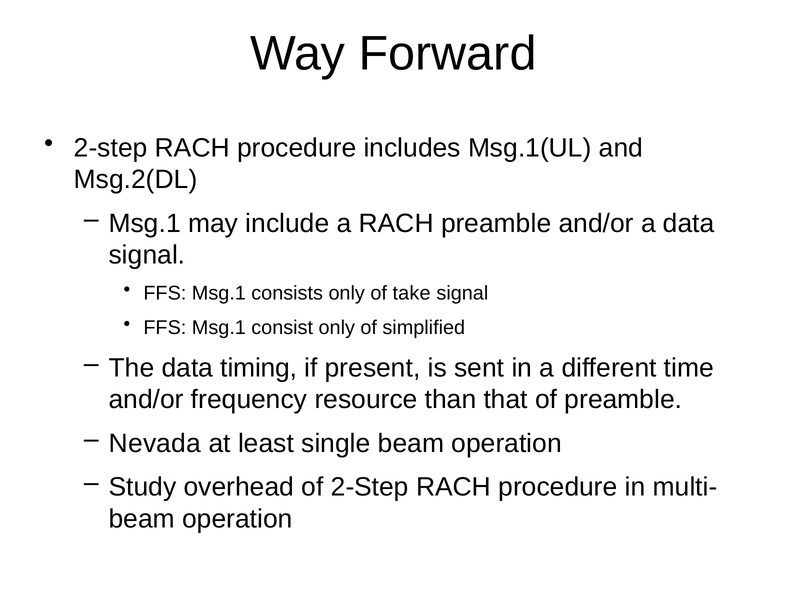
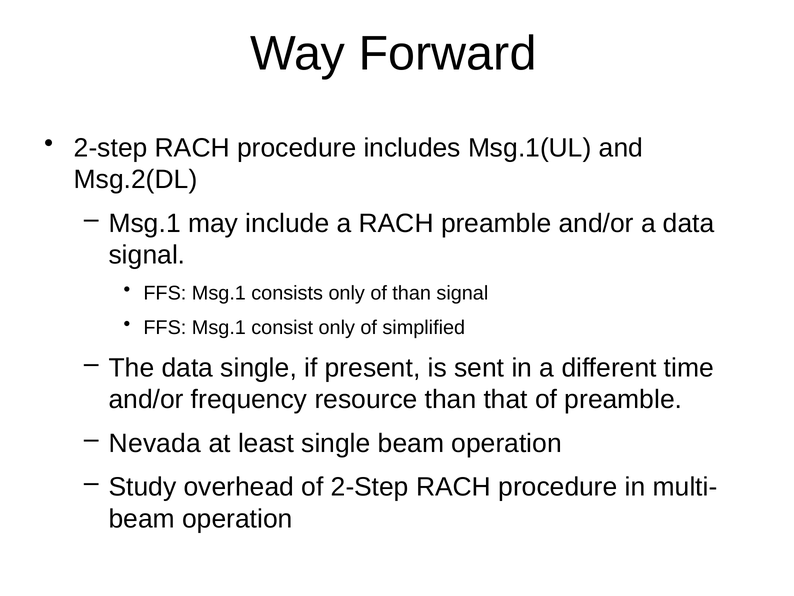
of take: take -> than (412, 293)
data timing: timing -> single (259, 368)
